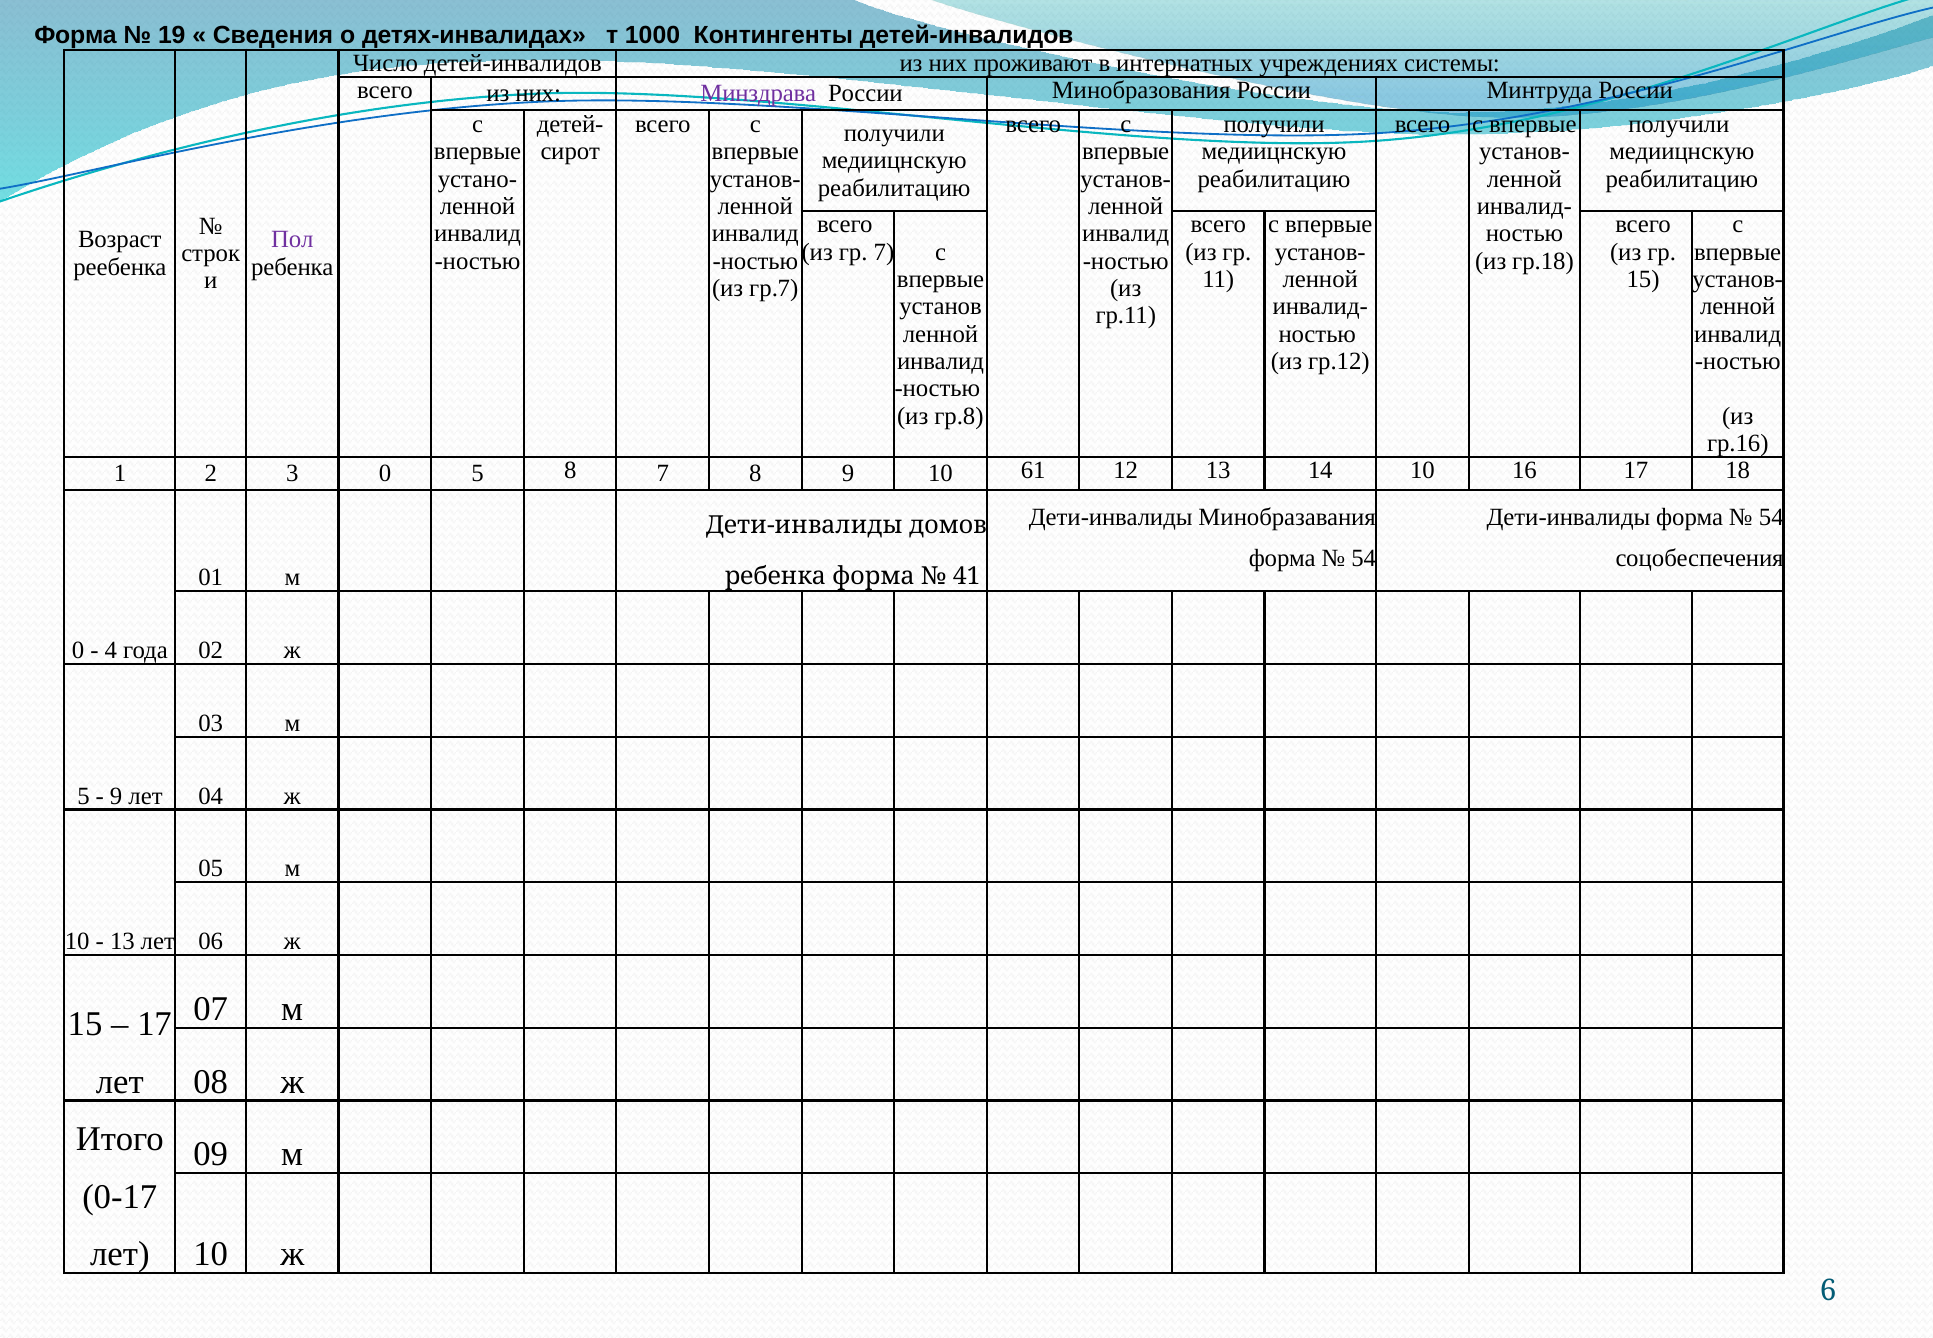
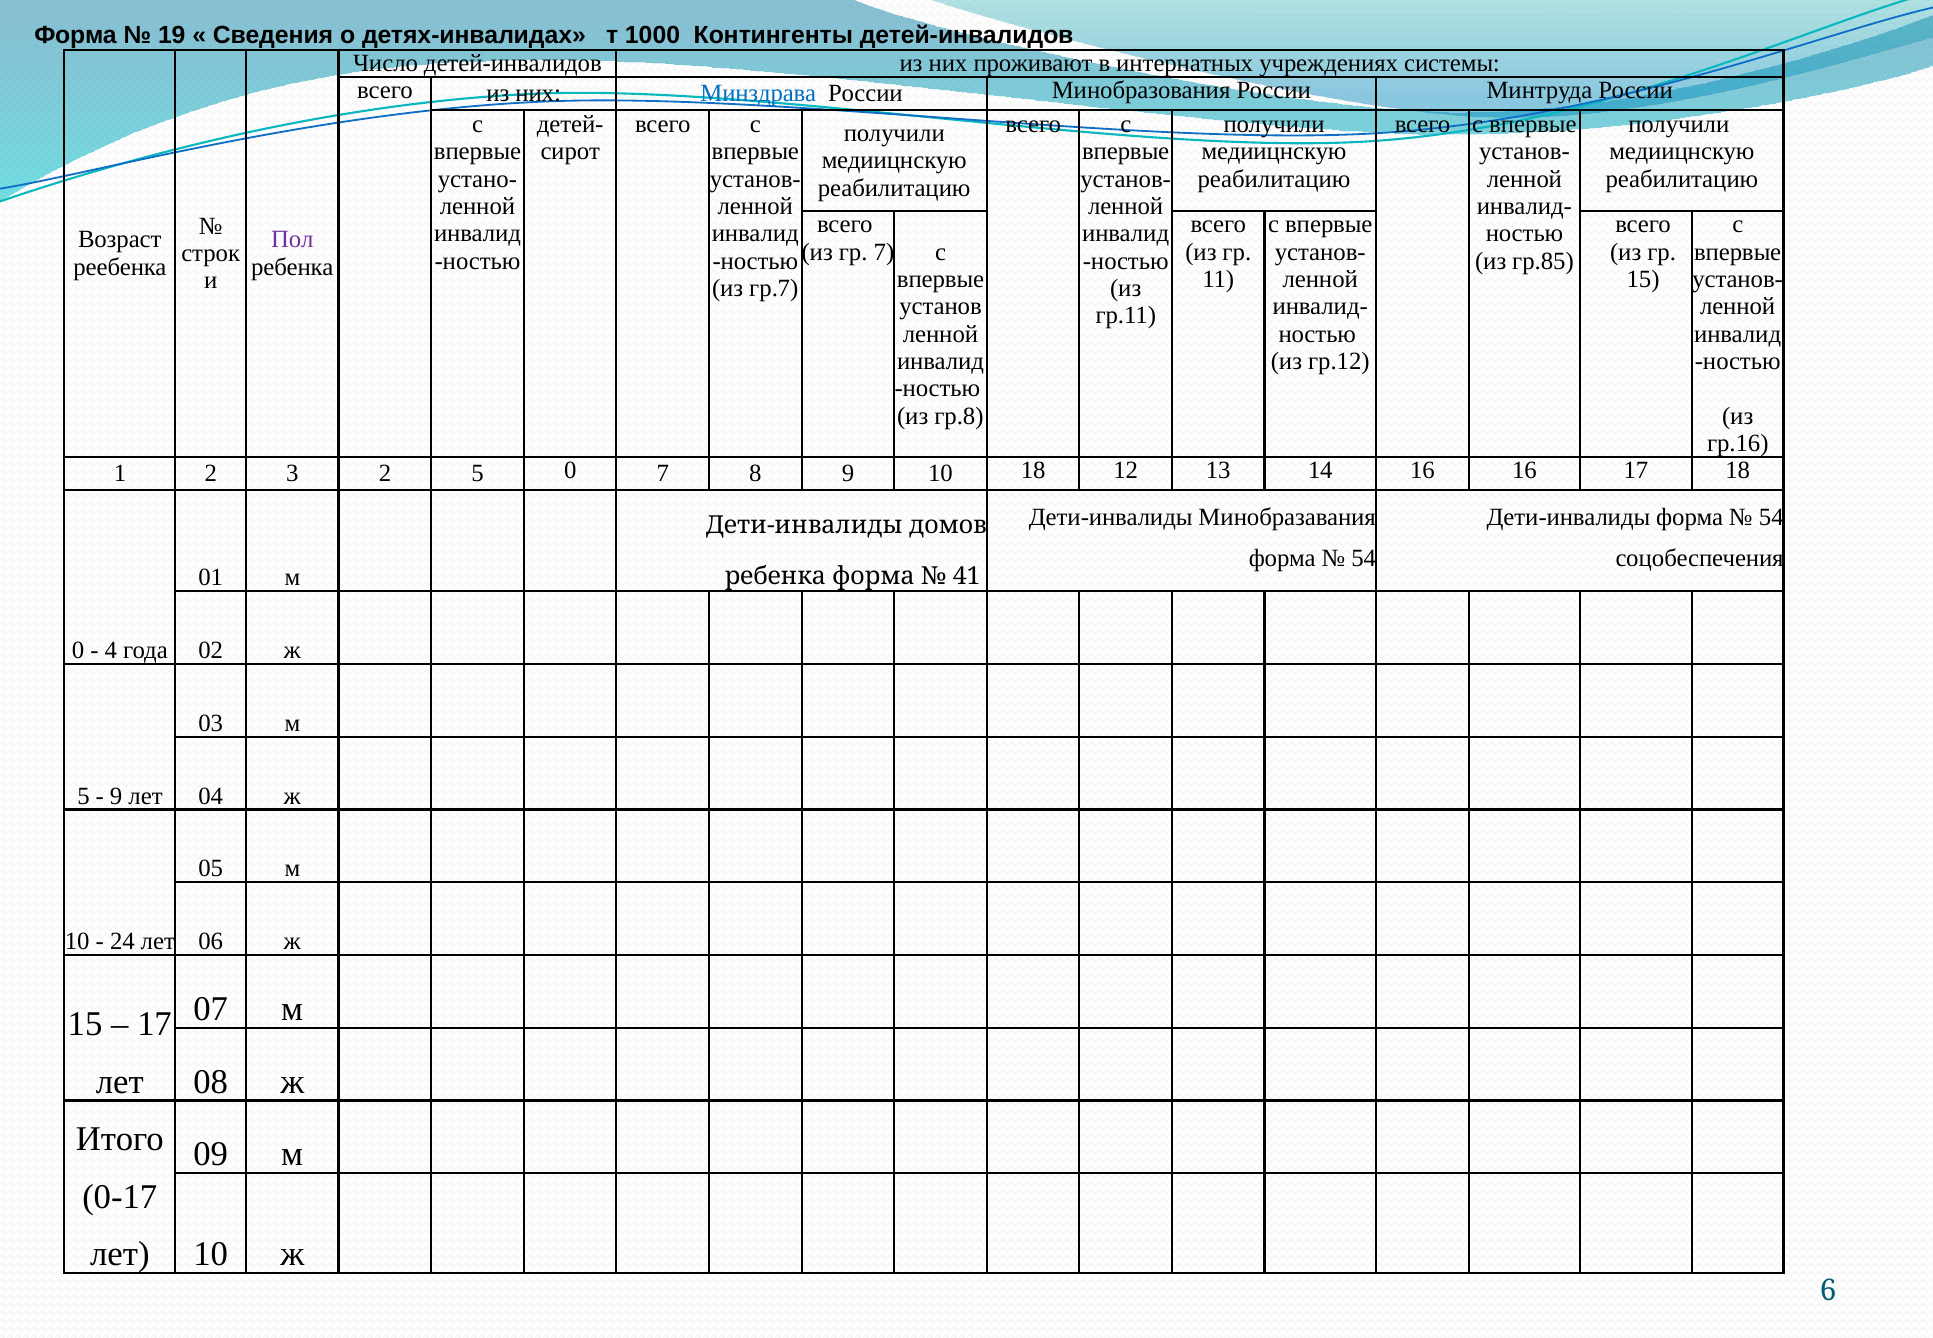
Минздрава colour: purple -> blue (758, 94)
гр.18: гр.18 -> гр.85 (1543, 261)
3 0: 0 -> 2 (385, 474)
5 8: 8 -> 0 (570, 471)
10 61: 61 -> 18 (1033, 471)
14 10: 10 -> 16 (1422, 471)
13: 13 -> 24 (122, 942)
